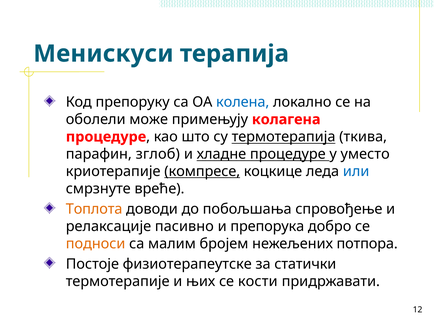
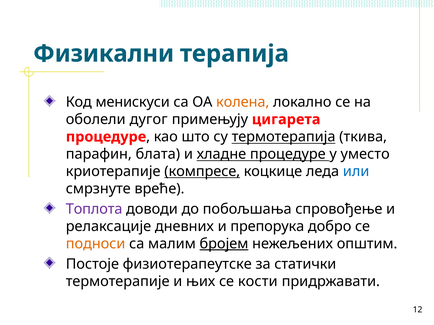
Менискуси: Менискуси -> Физикални (104, 54)
препоруку: препоруку -> менискуси (133, 102)
колена colour: blue -> orange (243, 102)
може: може -> дугог (149, 120)
колагена: колагена -> цигарета (286, 120)
зглоб: зглоб -> блата (158, 154)
Топлота colour: orange -> purple (94, 209)
пасивно: пасивно -> дневних (184, 227)
бројем underline: none -> present (224, 244)
потпора: потпора -> општим (367, 244)
